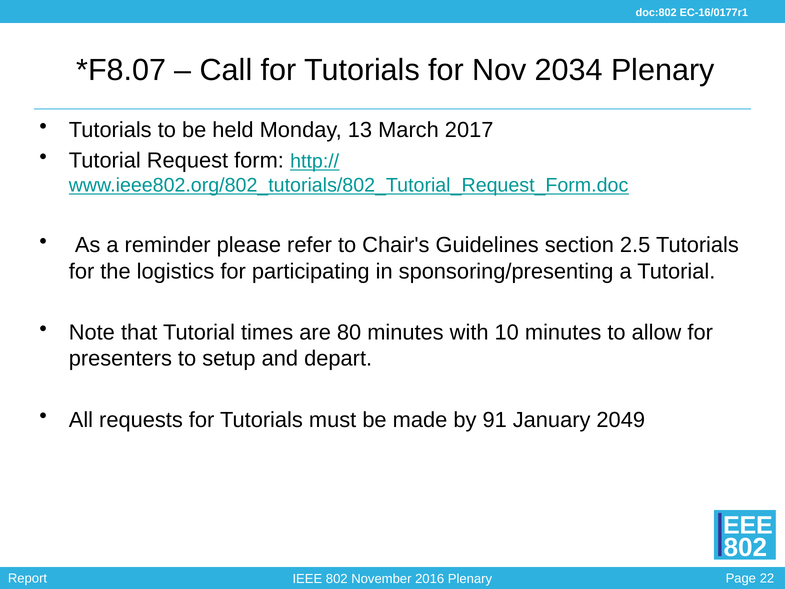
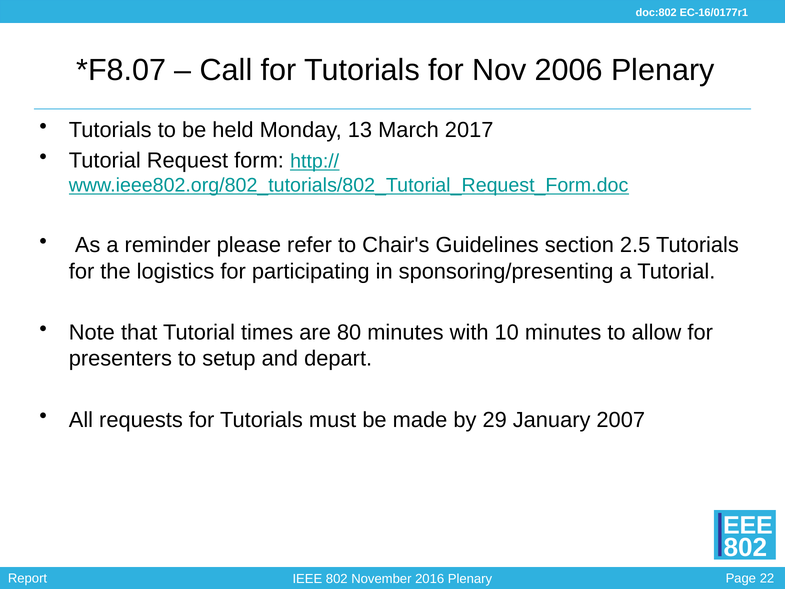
2034: 2034 -> 2006 (569, 70)
91: 91 -> 29 (495, 420)
2049: 2049 -> 2007 (621, 420)
